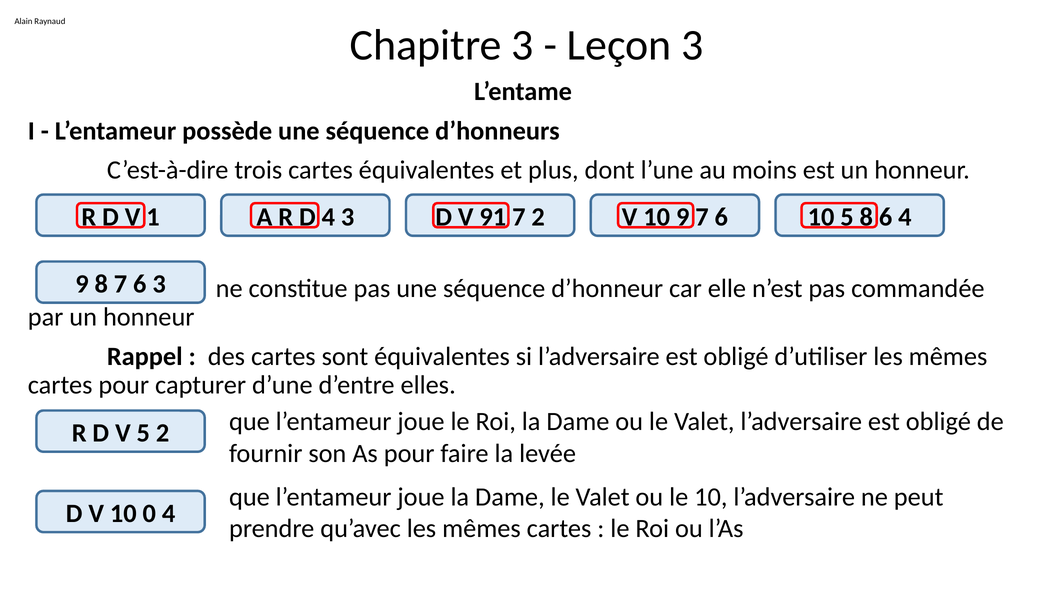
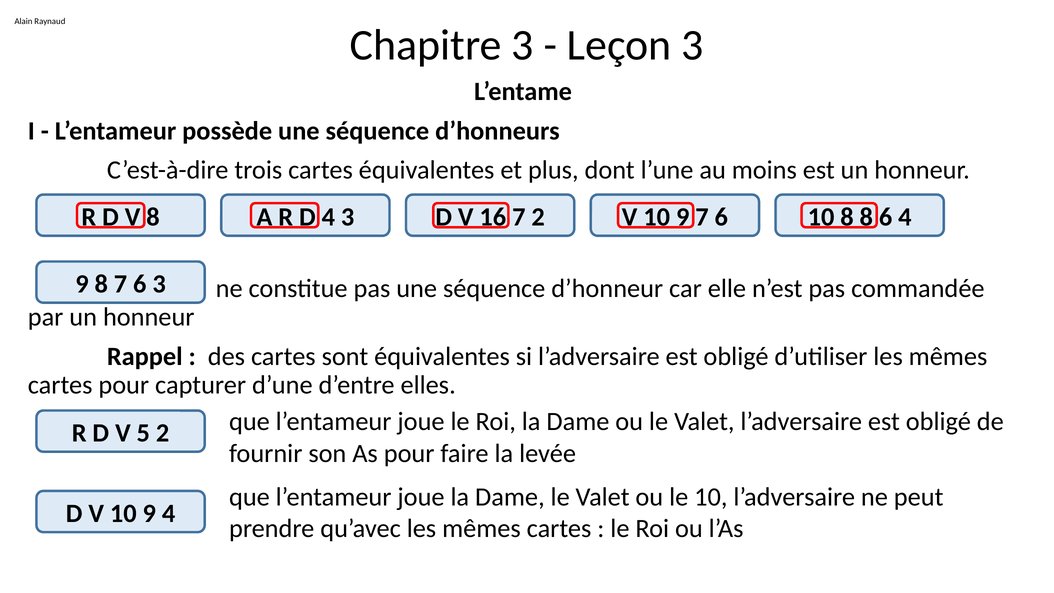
V 1: 1 -> 8 (153, 217)
91: 91 -> 16 (493, 217)
10 5: 5 -> 8 (847, 217)
D V 10 0: 0 -> 9 (149, 513)
